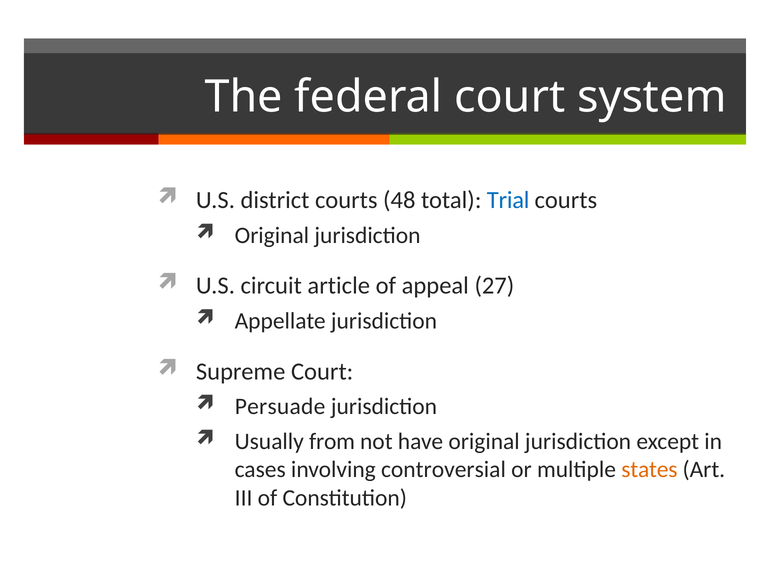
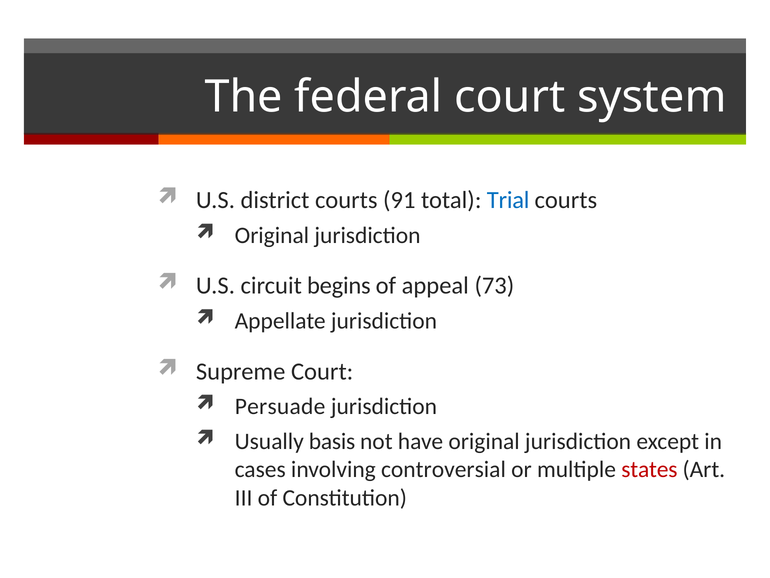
48: 48 -> 91 (399, 200)
article: article -> begins (339, 286)
27: 27 -> 73 (494, 286)
from: from -> basis (332, 441)
states colour: orange -> red (649, 469)
